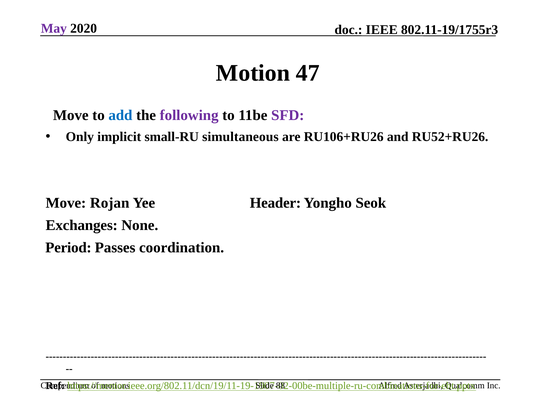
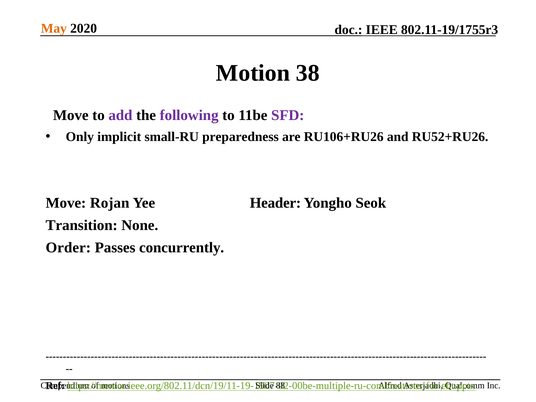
May colour: purple -> orange (54, 28)
47: 47 -> 38 (308, 73)
add colour: blue -> purple (120, 115)
simultaneous: simultaneous -> preparedness (240, 137)
Exchanges: Exchanges -> Transition (82, 225)
Period: Period -> Order (68, 248)
coordination: coordination -> concurrently (182, 248)
